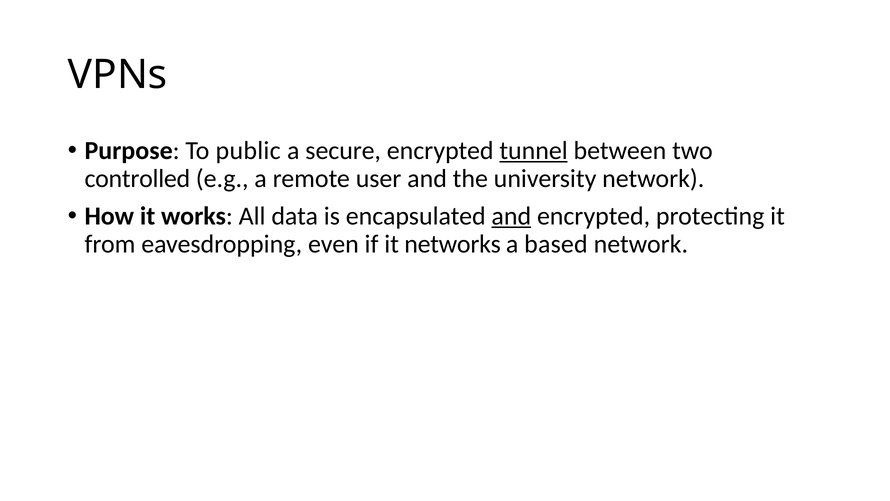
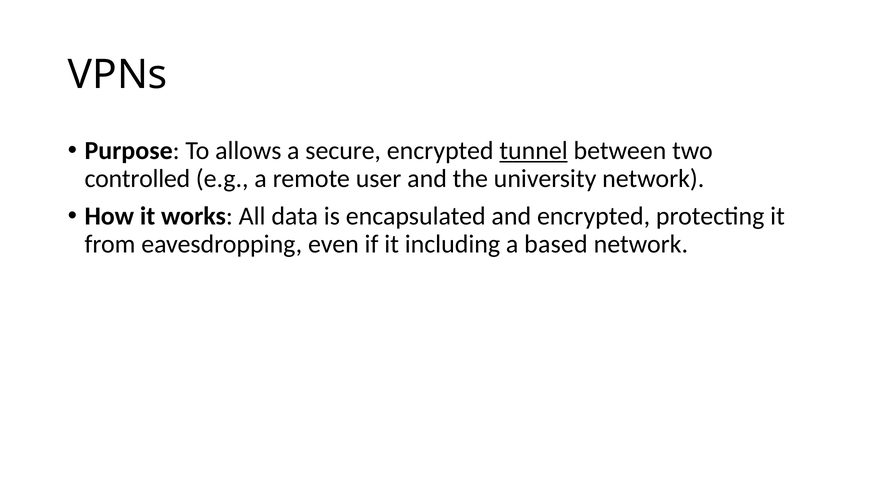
public: public -> allows (248, 150)
and underline: present -> none (511, 216)
networks: networks -> including (452, 244)
